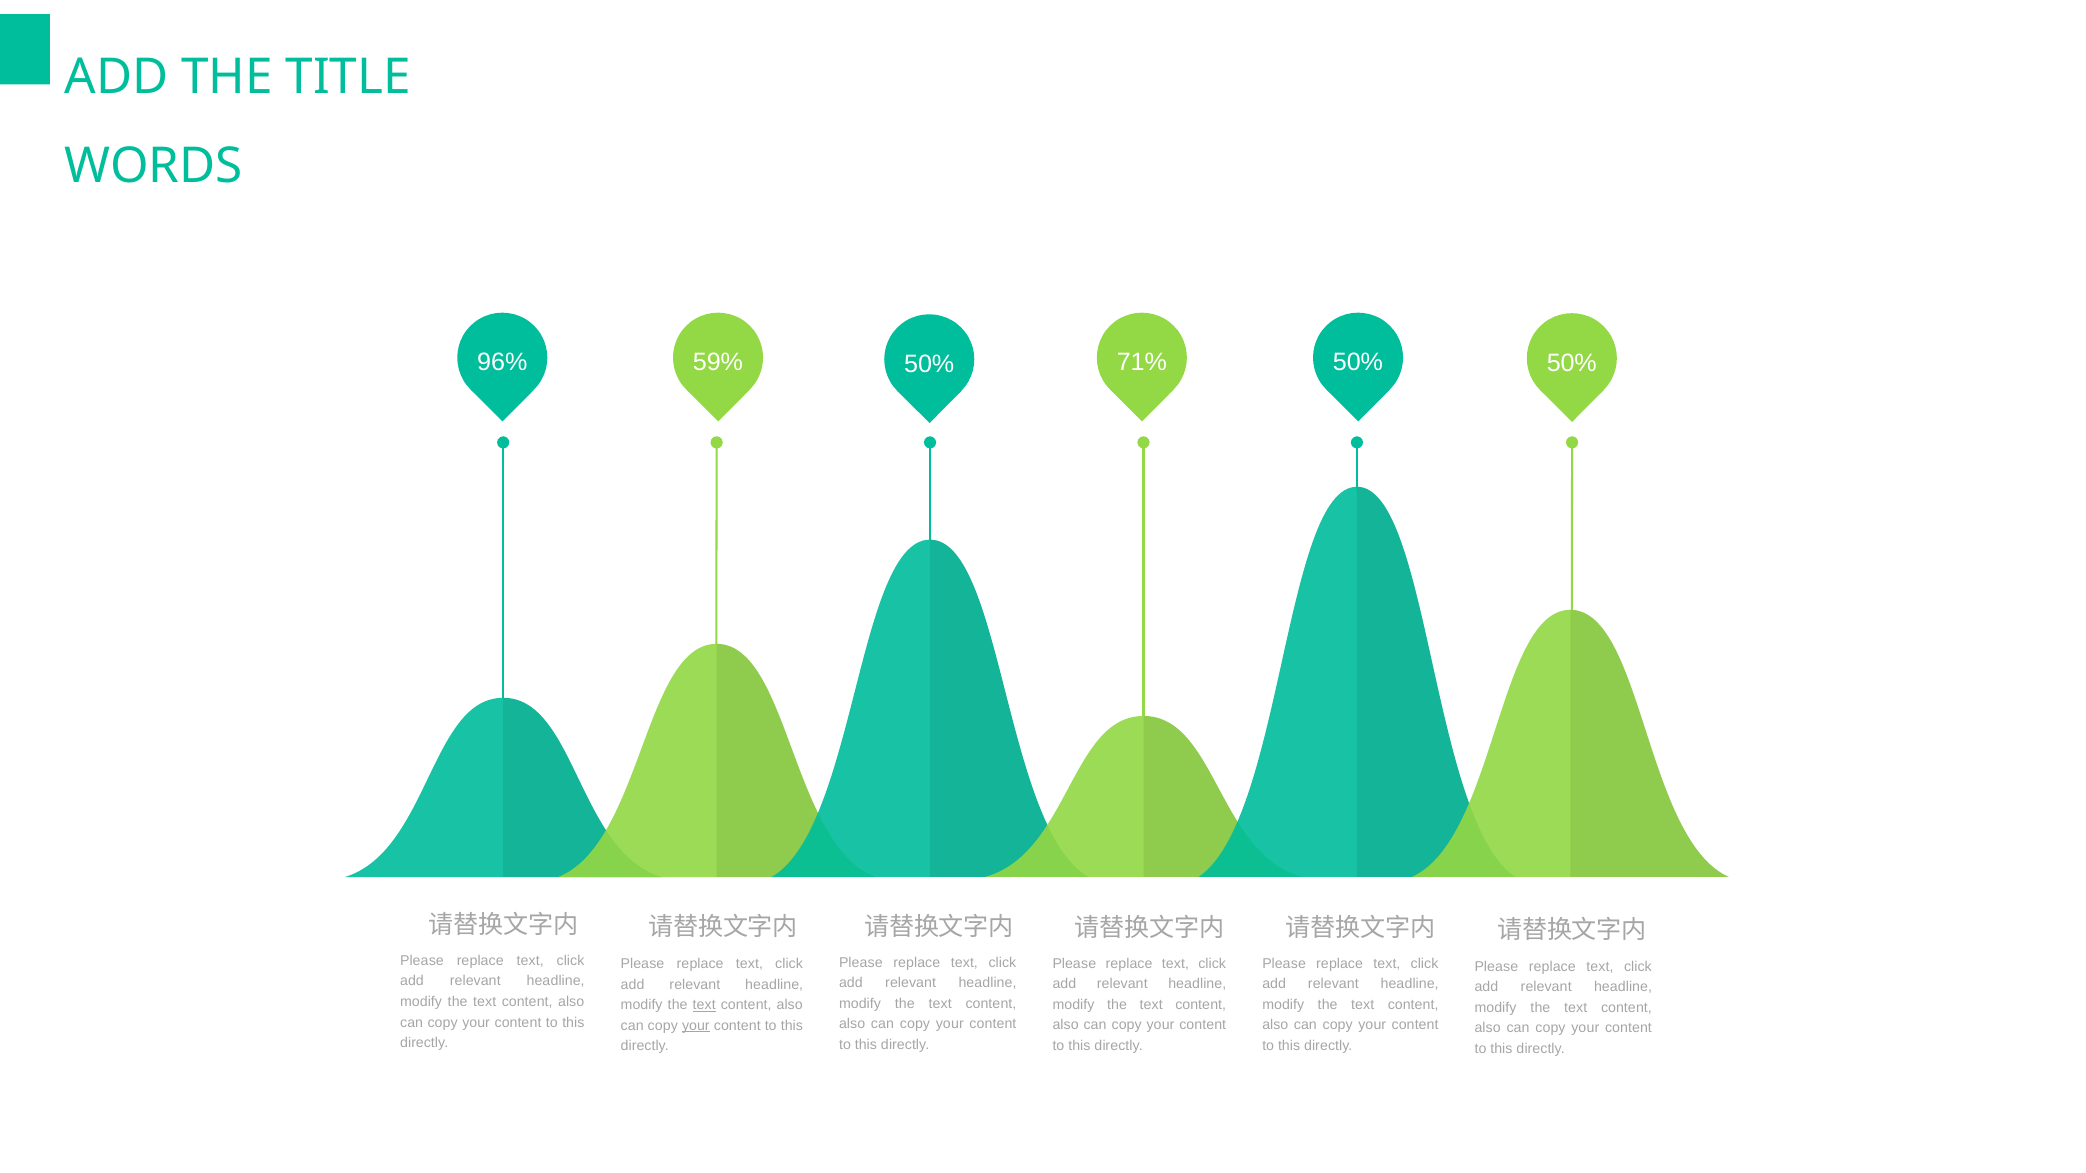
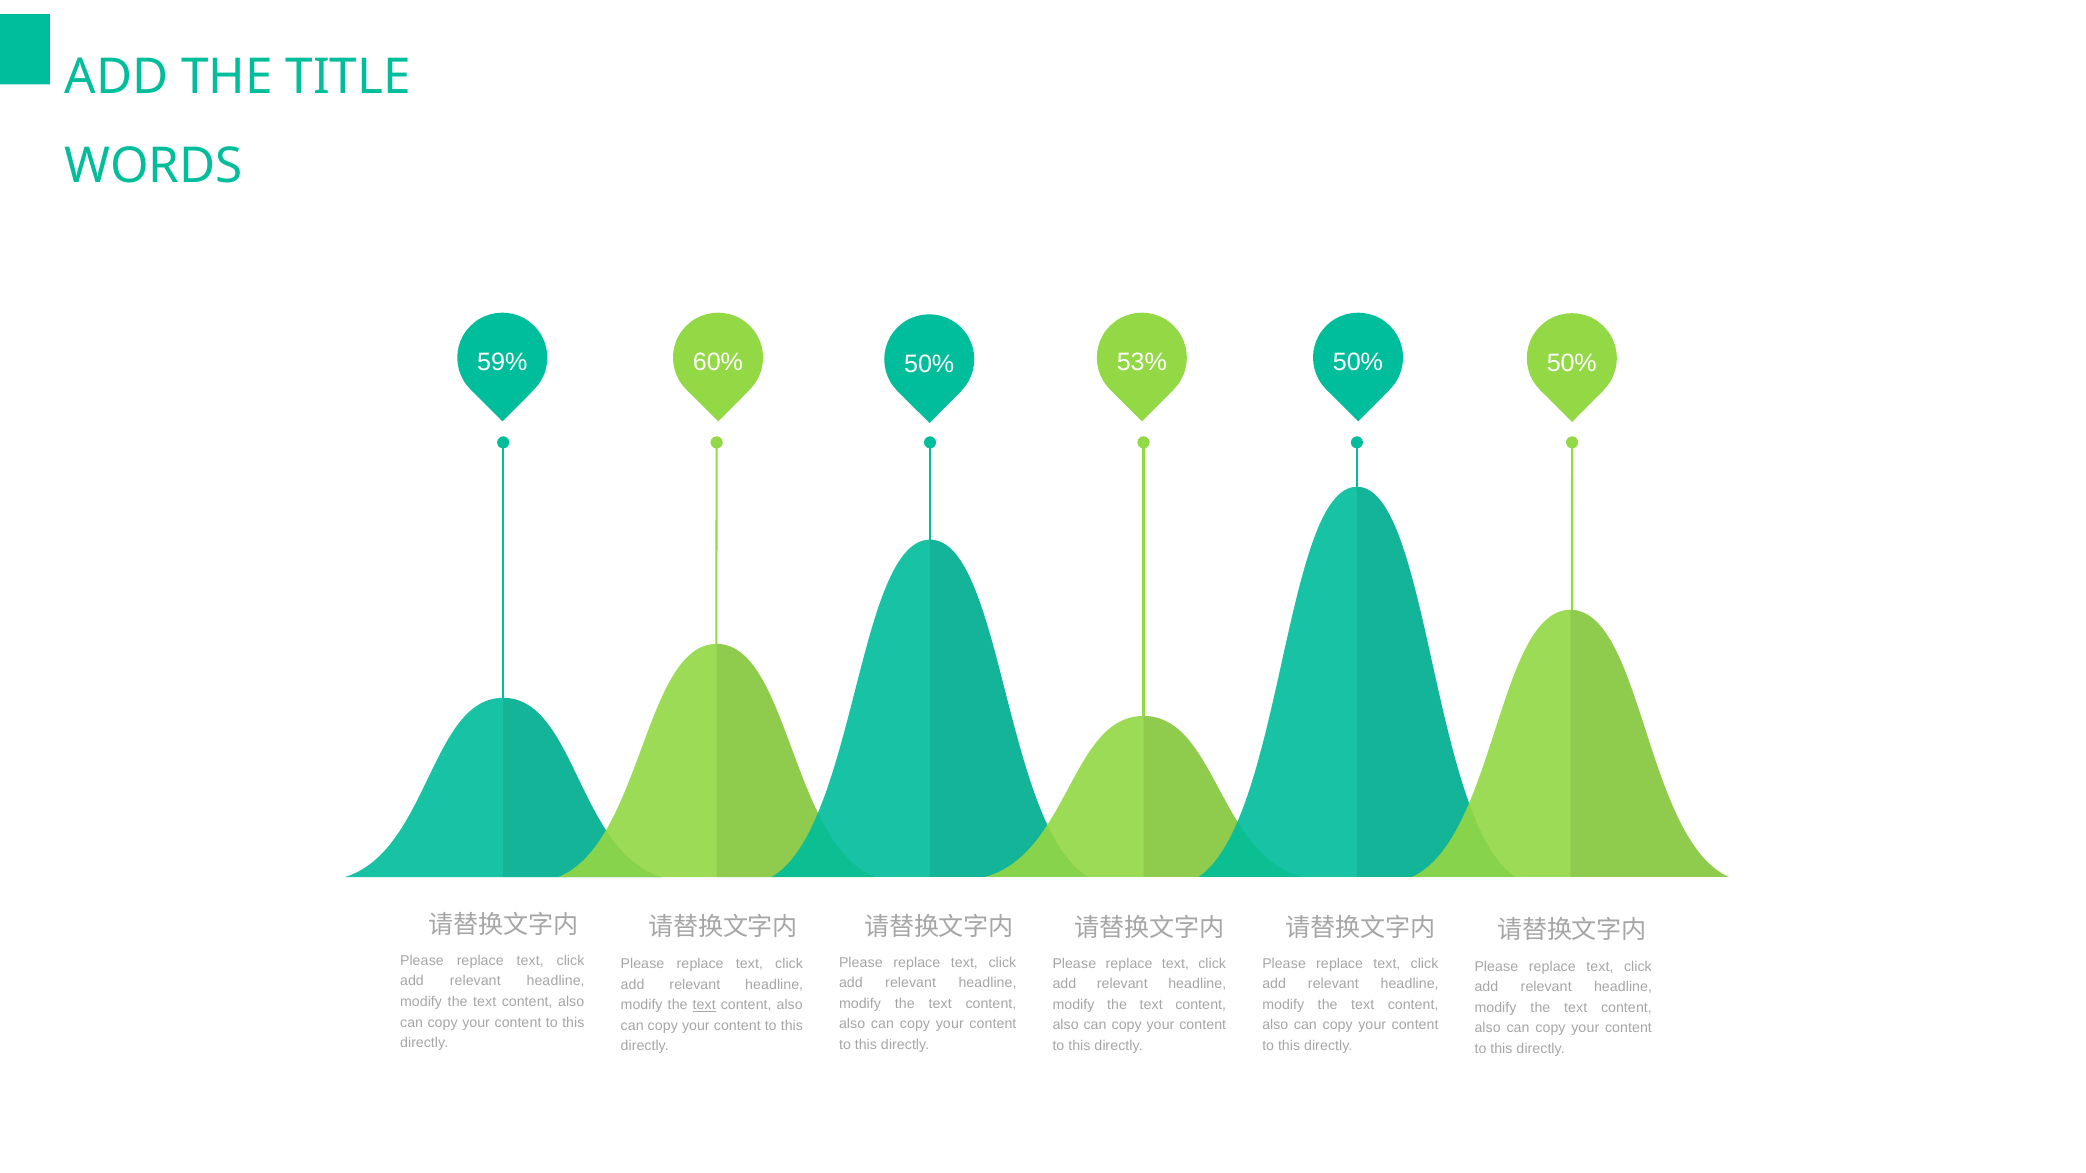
96%: 96% -> 59% (502, 362)
59%: 59% -> 60% (718, 362)
71%: 71% -> 53% (1142, 362)
your underline: present -> none (696, 1026)
